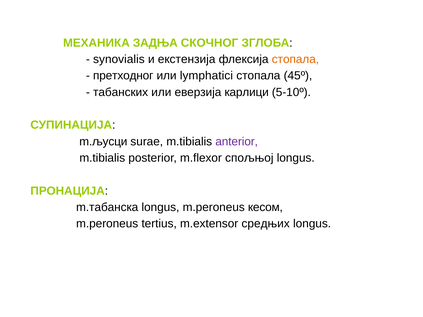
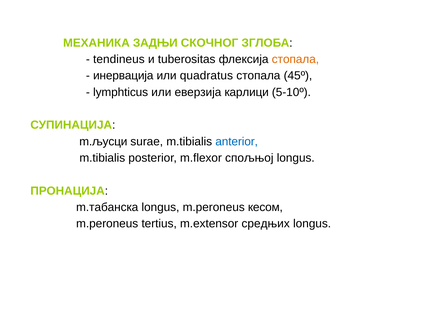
ЗАДЊА: ЗАДЊА -> ЗАДЊИ (155, 43)
synovialis: synovialis -> tendineus (119, 59)
екстензија: екстензија -> tuberositas (187, 59)
претходног: претходног -> инервација (123, 76)
lymphatici: lymphatici -> quadratus (206, 76)
табанских: табанских -> lymphticus (121, 92)
anterior colour: purple -> blue (237, 142)
